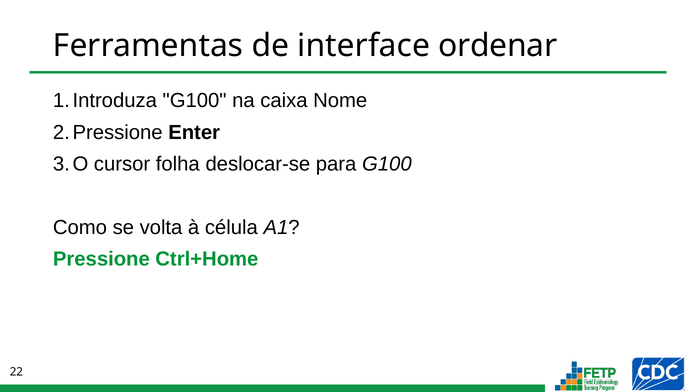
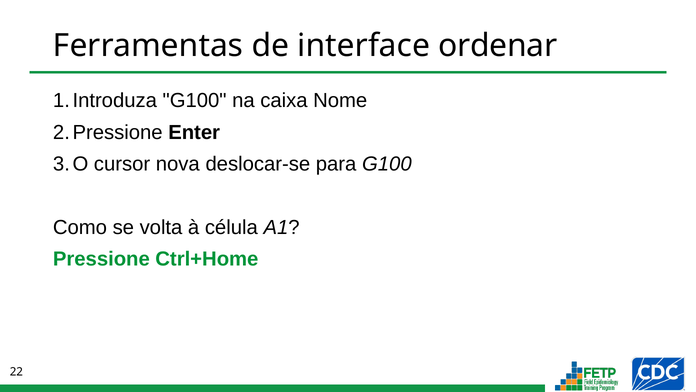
folha: folha -> nova (178, 164)
